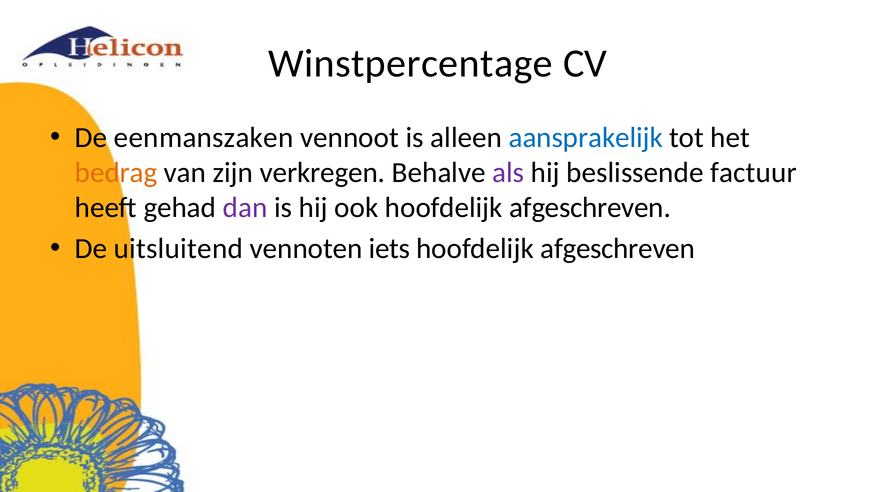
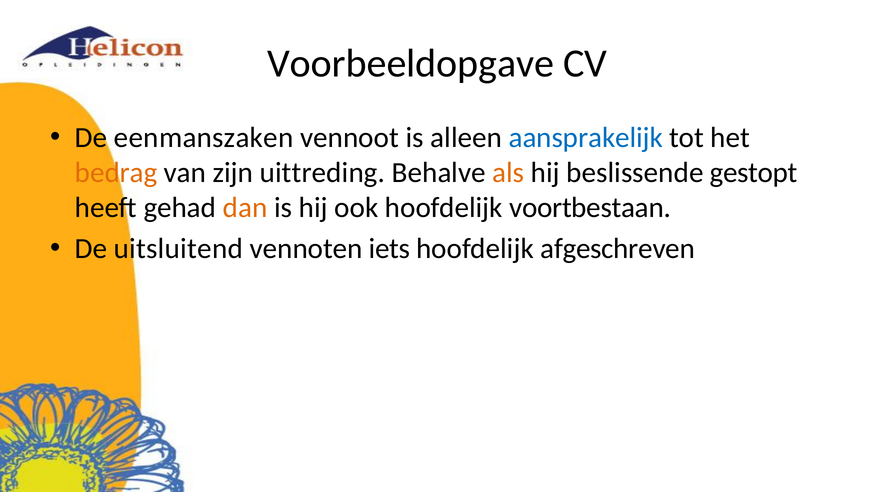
Winstpercentage: Winstpercentage -> Voorbeeldopgave (411, 64)
verkregen: verkregen -> uittreding (322, 173)
als colour: purple -> orange (508, 173)
factuur: factuur -> gestopt (754, 173)
dan colour: purple -> orange (245, 208)
ook hoofdelijk afgeschreven: afgeschreven -> voortbestaan (590, 208)
